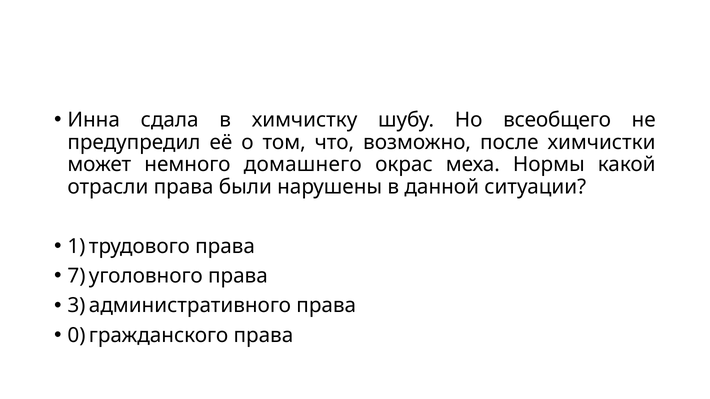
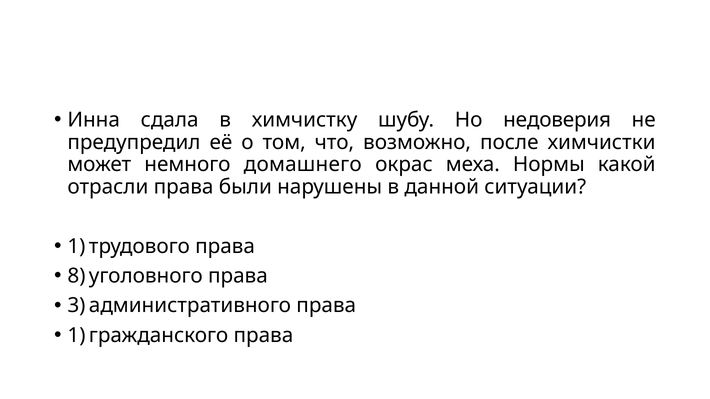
всеобщего: всеобщего -> недоверия (557, 120)
7: 7 -> 8 (76, 276)
0: 0 -> 1 (76, 336)
